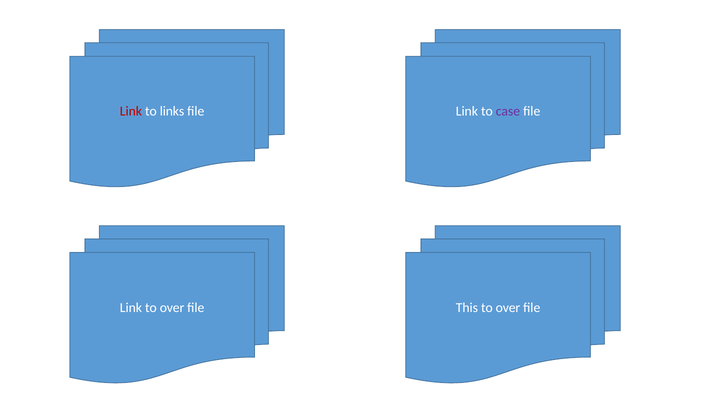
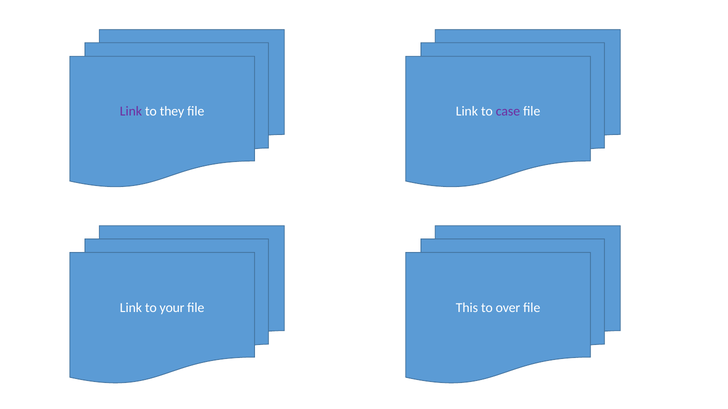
Link colour: red -> purple (131, 112)
links: links -> they (172, 112)
Link to over: over -> your (172, 308)
